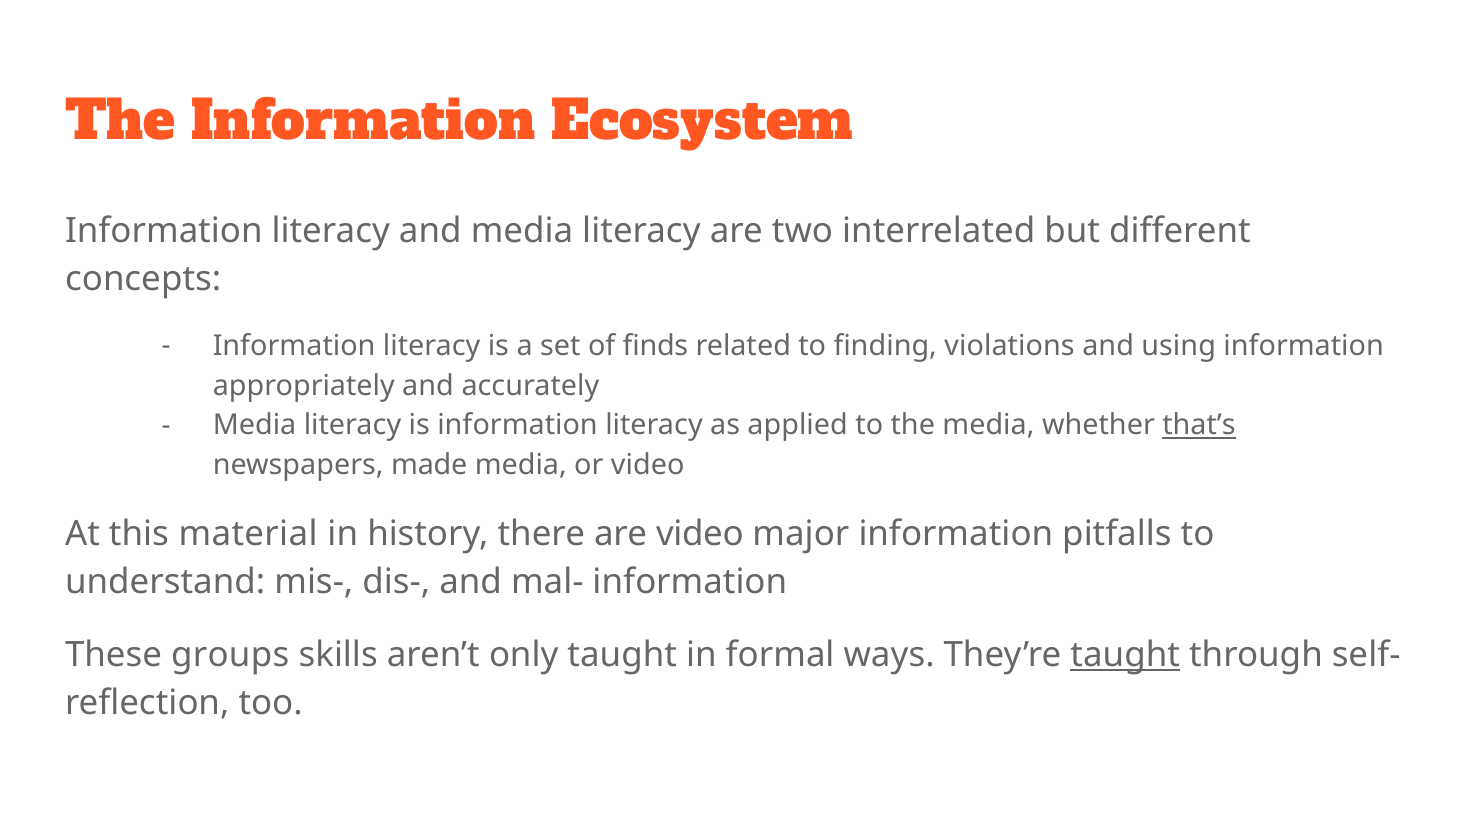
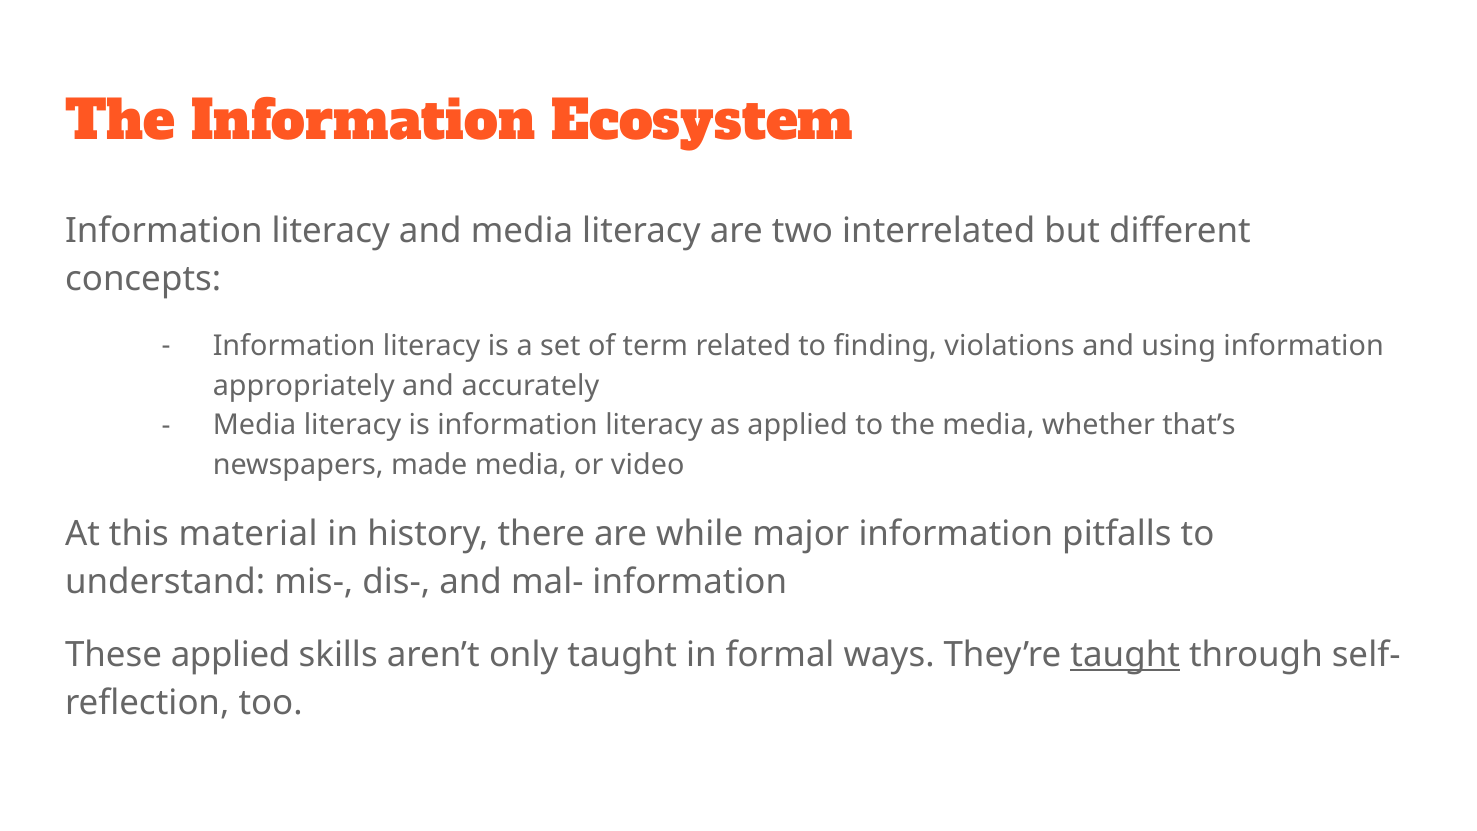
finds: finds -> term (655, 346)
that’s underline: present -> none (1199, 425)
are video: video -> while (700, 534)
These groups: groups -> applied (231, 655)
